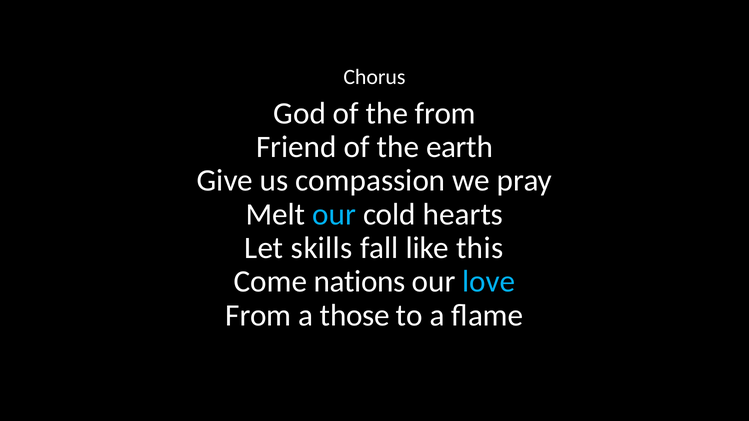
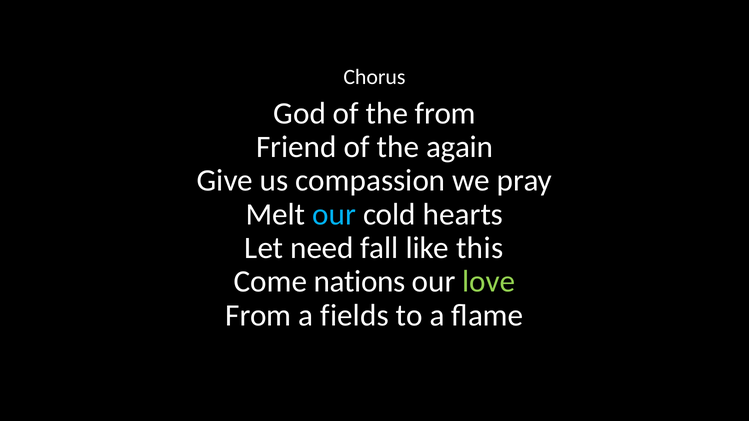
earth: earth -> again (459, 147)
skills: skills -> need (322, 248)
love colour: light blue -> light green (489, 282)
those: those -> fields (355, 315)
